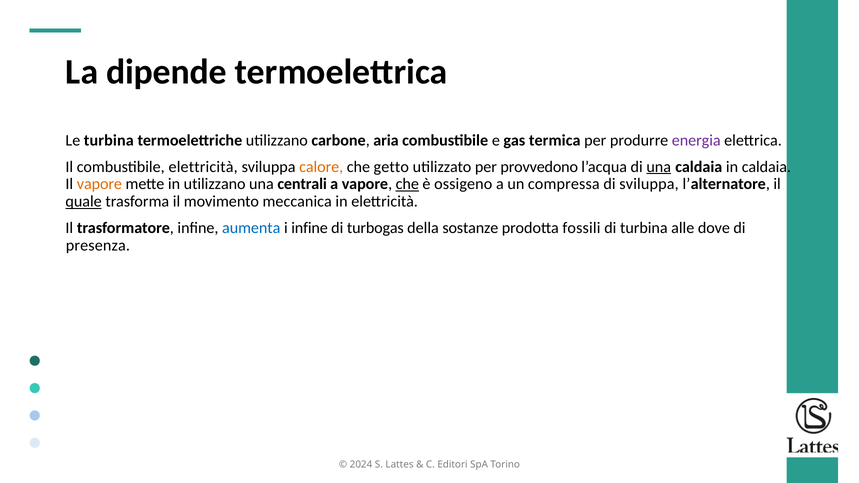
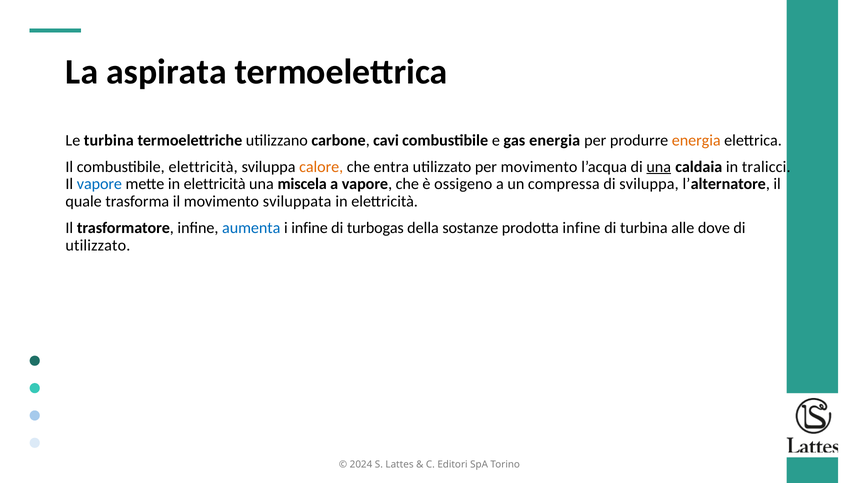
dipende: dipende -> aspirata (166, 72)
aria: aria -> cavi (386, 140)
gas termica: termica -> energia (555, 140)
energia colour: purple -> orange (696, 140)
getto: getto -> entra (391, 167)
per provvedono: provvedono -> movimento (539, 167)
in caldaia: caldaia -> tralicci (766, 167)
vapore colour: orange -> blue (99, 184)
mette in utilizzano: utilizzano -> elettricità (215, 184)
centrali: centrali -> miscela (302, 184)
che underline: present -> none (407, 184)
quale underline: present -> none (84, 202)
meccanica: meccanica -> sviluppata (297, 202)
prodotta fossili: fossili -> infine (581, 228)
presenza: presenza -> utilizzato (98, 245)
